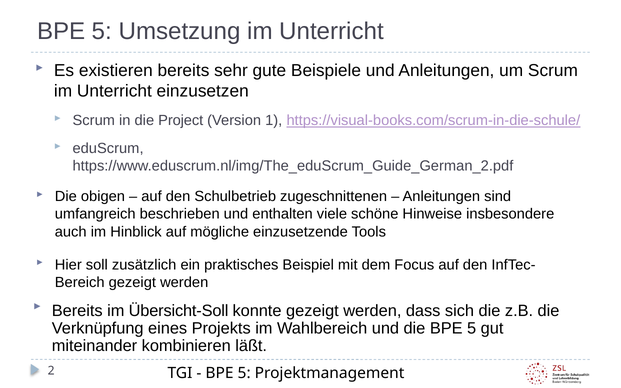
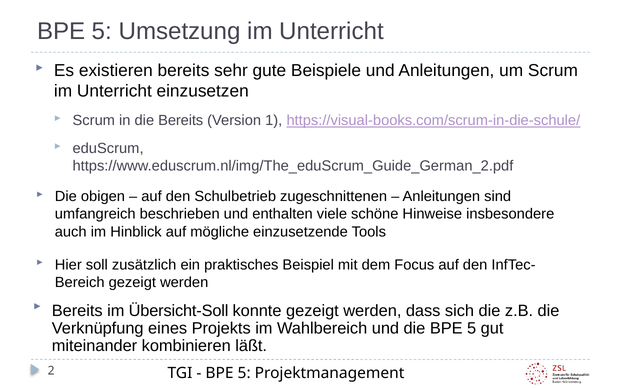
die Project: Project -> Bereits (181, 121)
